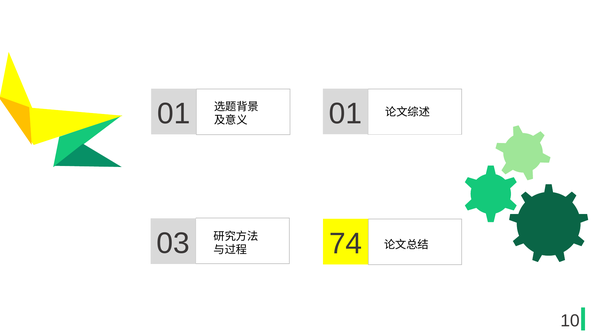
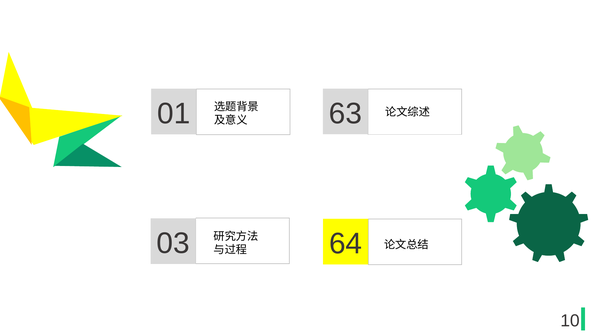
01: 01 -> 63 (345, 114)
74: 74 -> 64 (346, 244)
